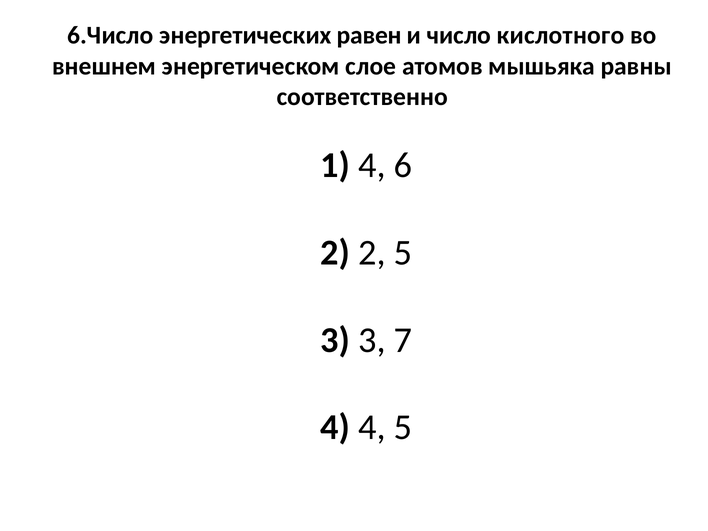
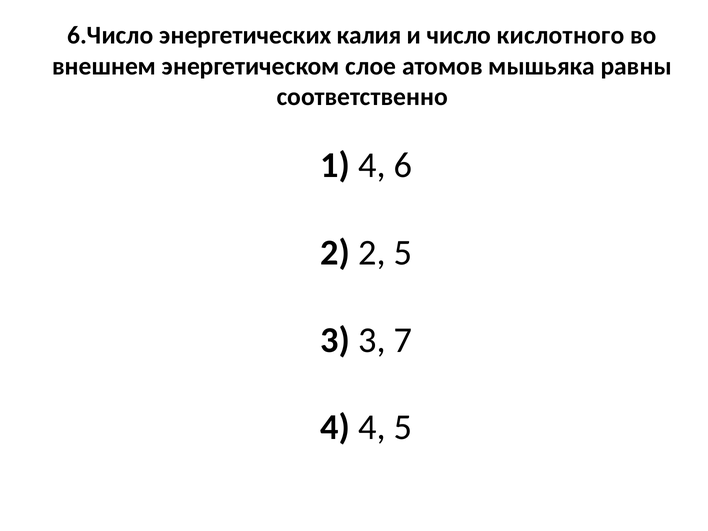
равен: равен -> калия (369, 36)
